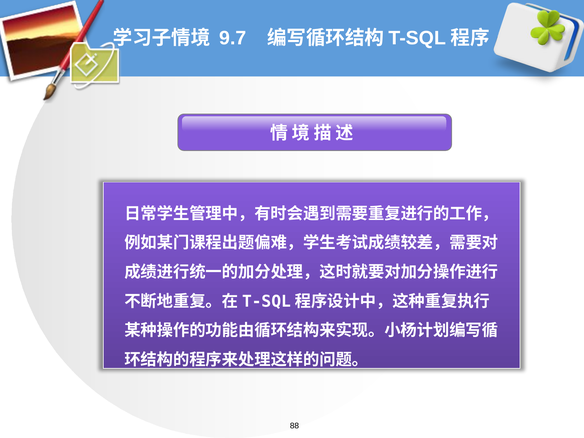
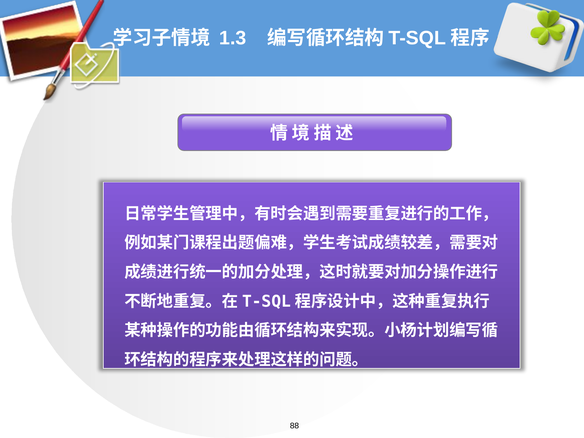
9.7: 9.7 -> 1.3 (233, 38)
